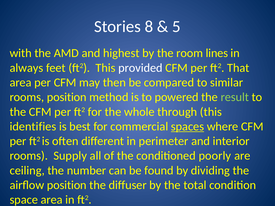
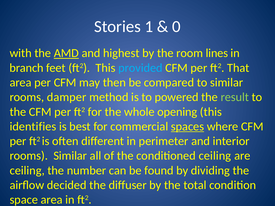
8: 8 -> 1 (149, 27)
5: 5 -> 0 (176, 27)
AMD underline: none -> present (66, 53)
always: always -> branch (27, 68)
provided colour: white -> light blue (140, 68)
rooms position: position -> damper (67, 97)
through: through -> opening (177, 112)
rooms Supply: Supply -> Similar (70, 156)
conditioned poorly: poorly -> ceiling (215, 156)
airflow position: position -> decided (67, 185)
